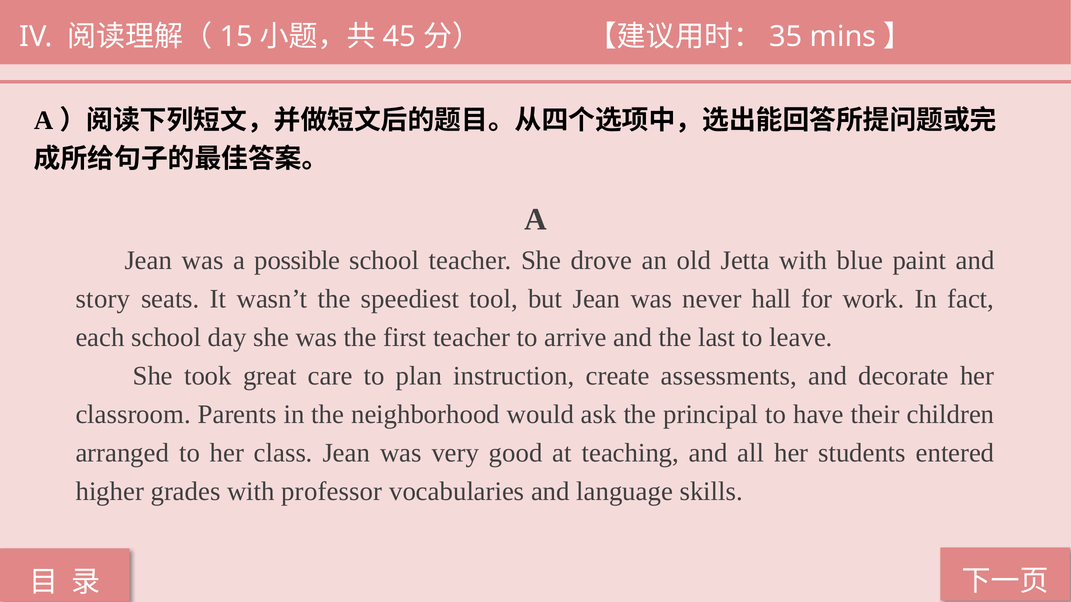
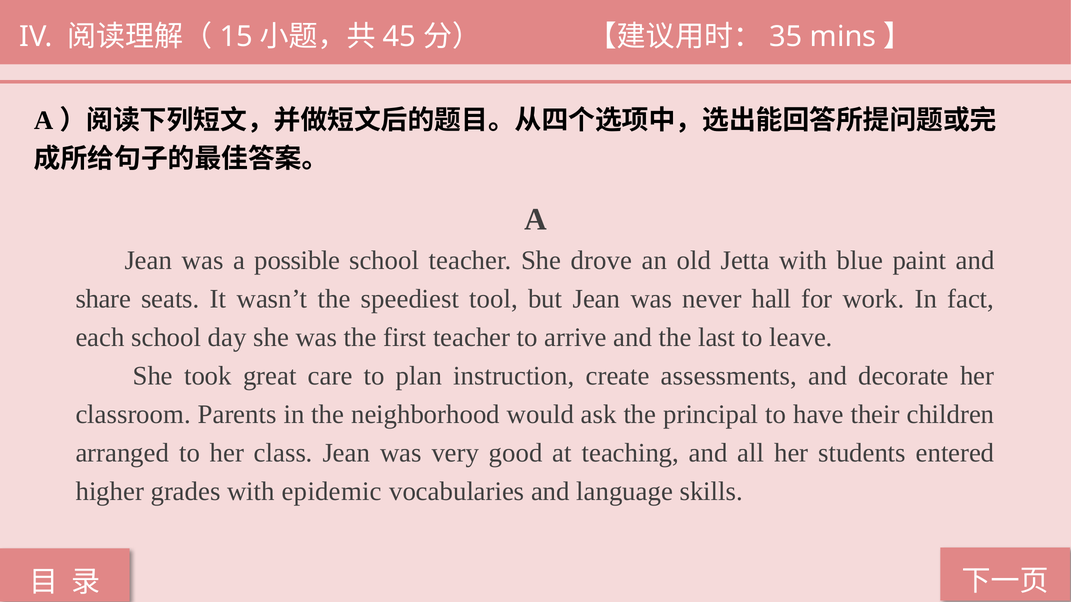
story: story -> share (103, 299)
professor: professor -> epidemic (332, 492)
